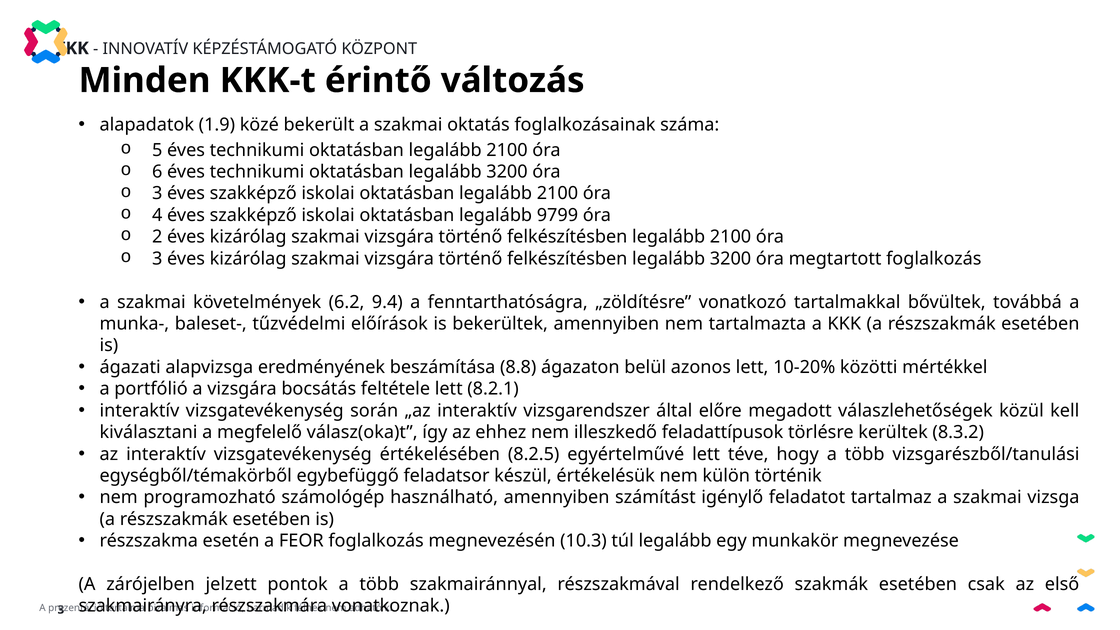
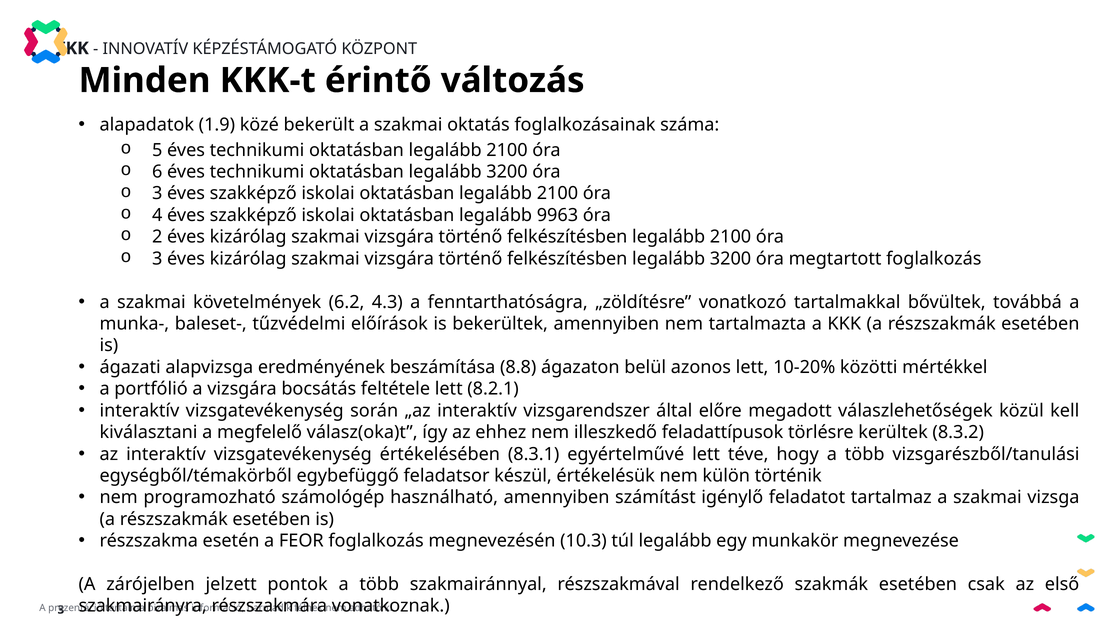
9799: 9799 -> 9963 (557, 215)
9.4: 9.4 -> 4.3 (387, 302)
8.2.5: 8.2.5 -> 8.3.1 (534, 454)
